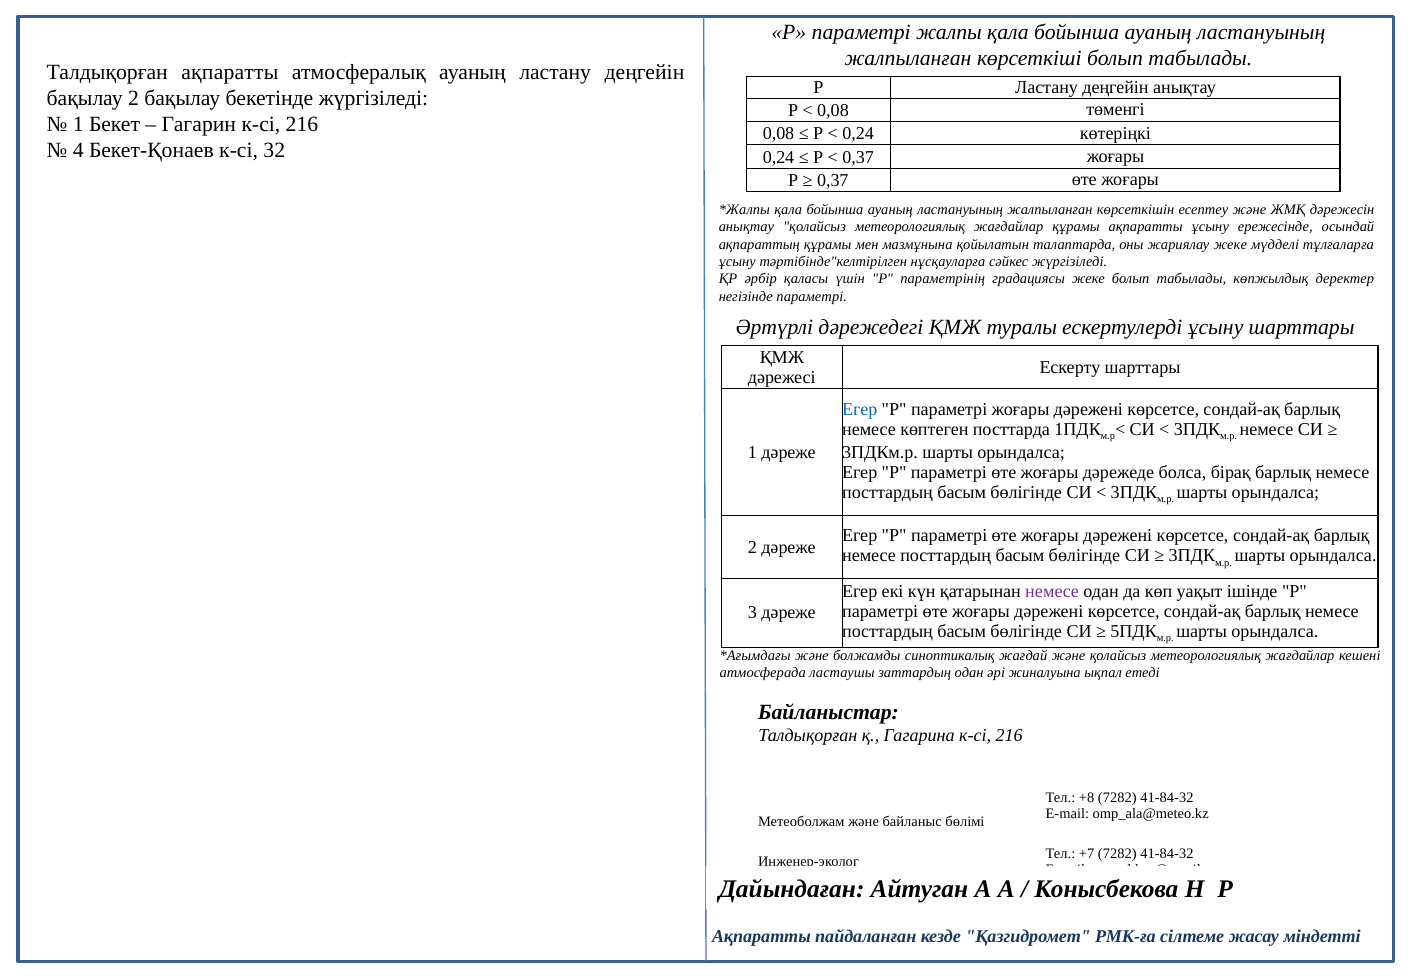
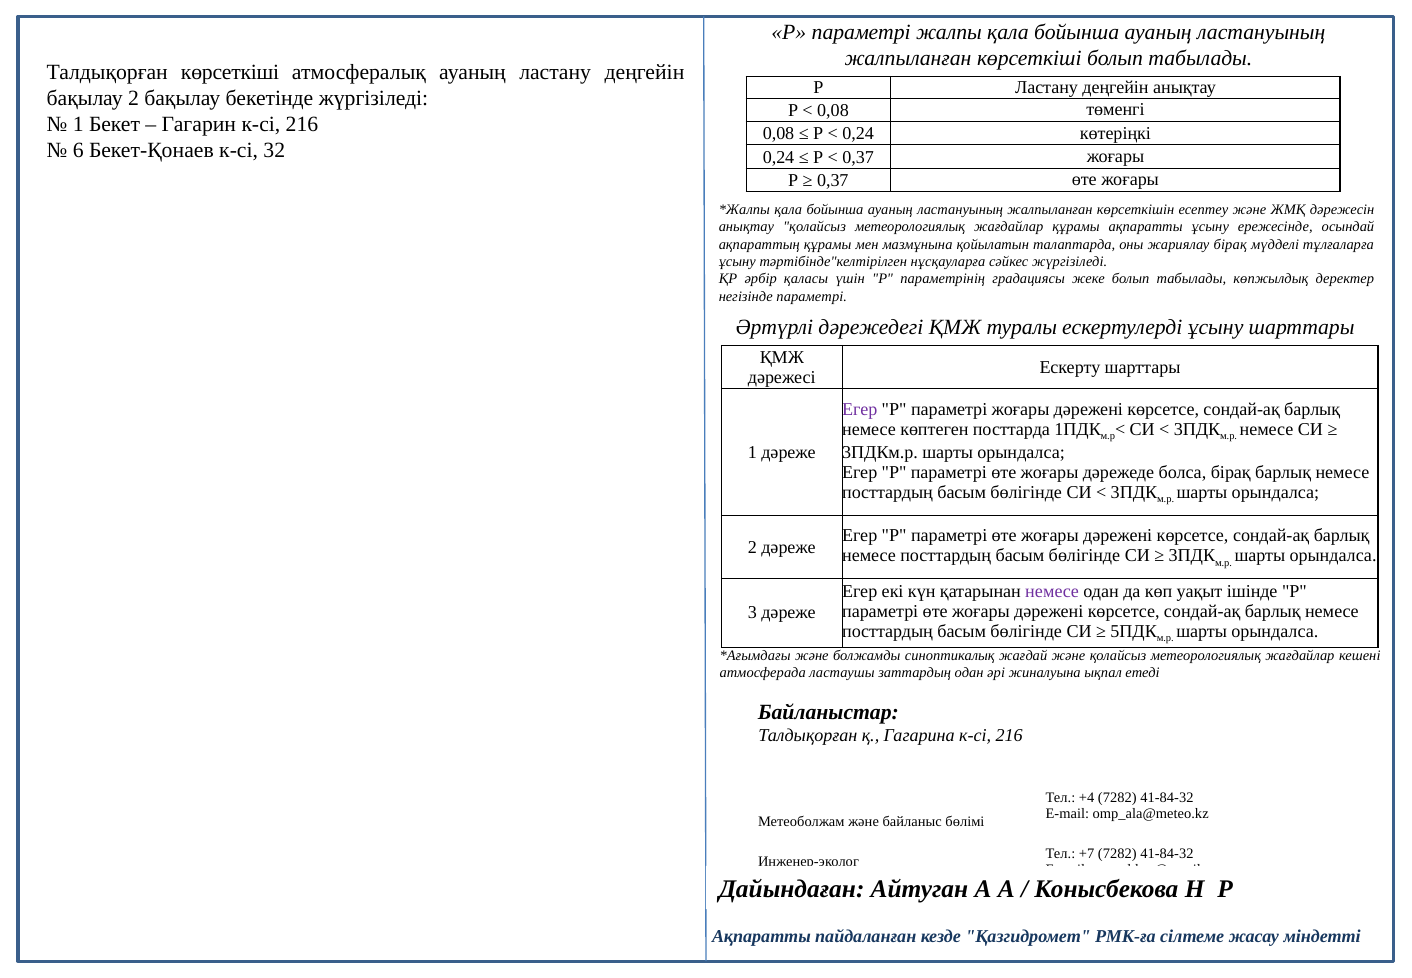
Талдықорған ақпаратты: ақпаратты -> көрсеткіші (230, 72)
4: 4 -> 6 (78, 150)
жариялау жеке: жеке -> бірақ (1230, 244)
Егер colour: blue -> purple (860, 409)
+8: +8 -> +4 (1087, 797)
